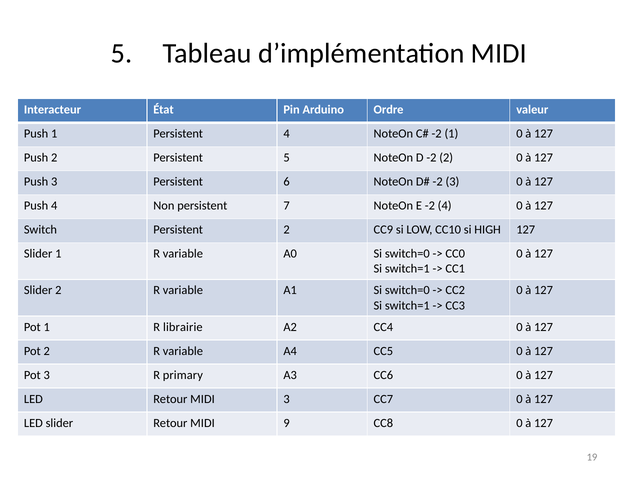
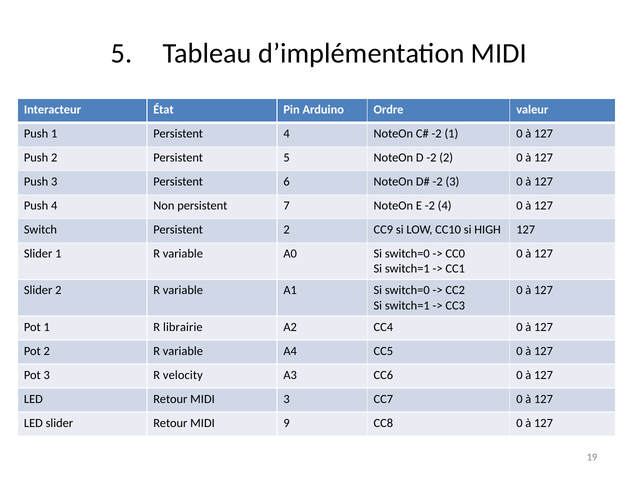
primary: primary -> velocity (183, 375)
